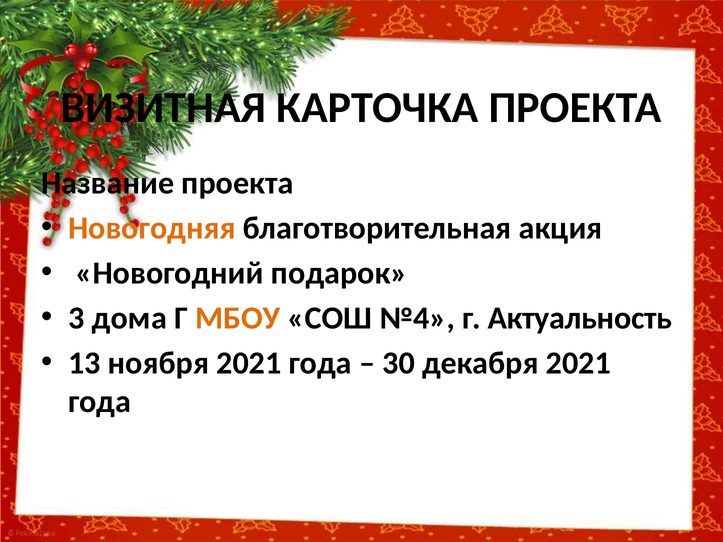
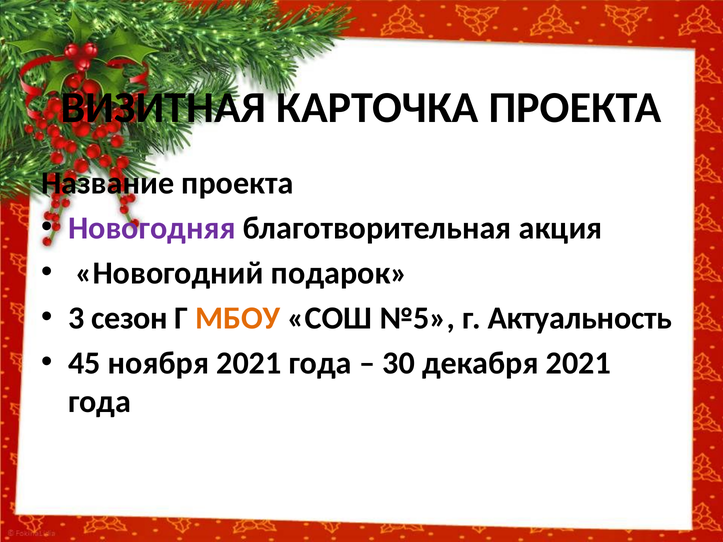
Новогодняя colour: orange -> purple (152, 228)
дома: дома -> сезон (130, 318)
№4: №4 -> №5 (417, 318)
13: 13 -> 45 (84, 363)
